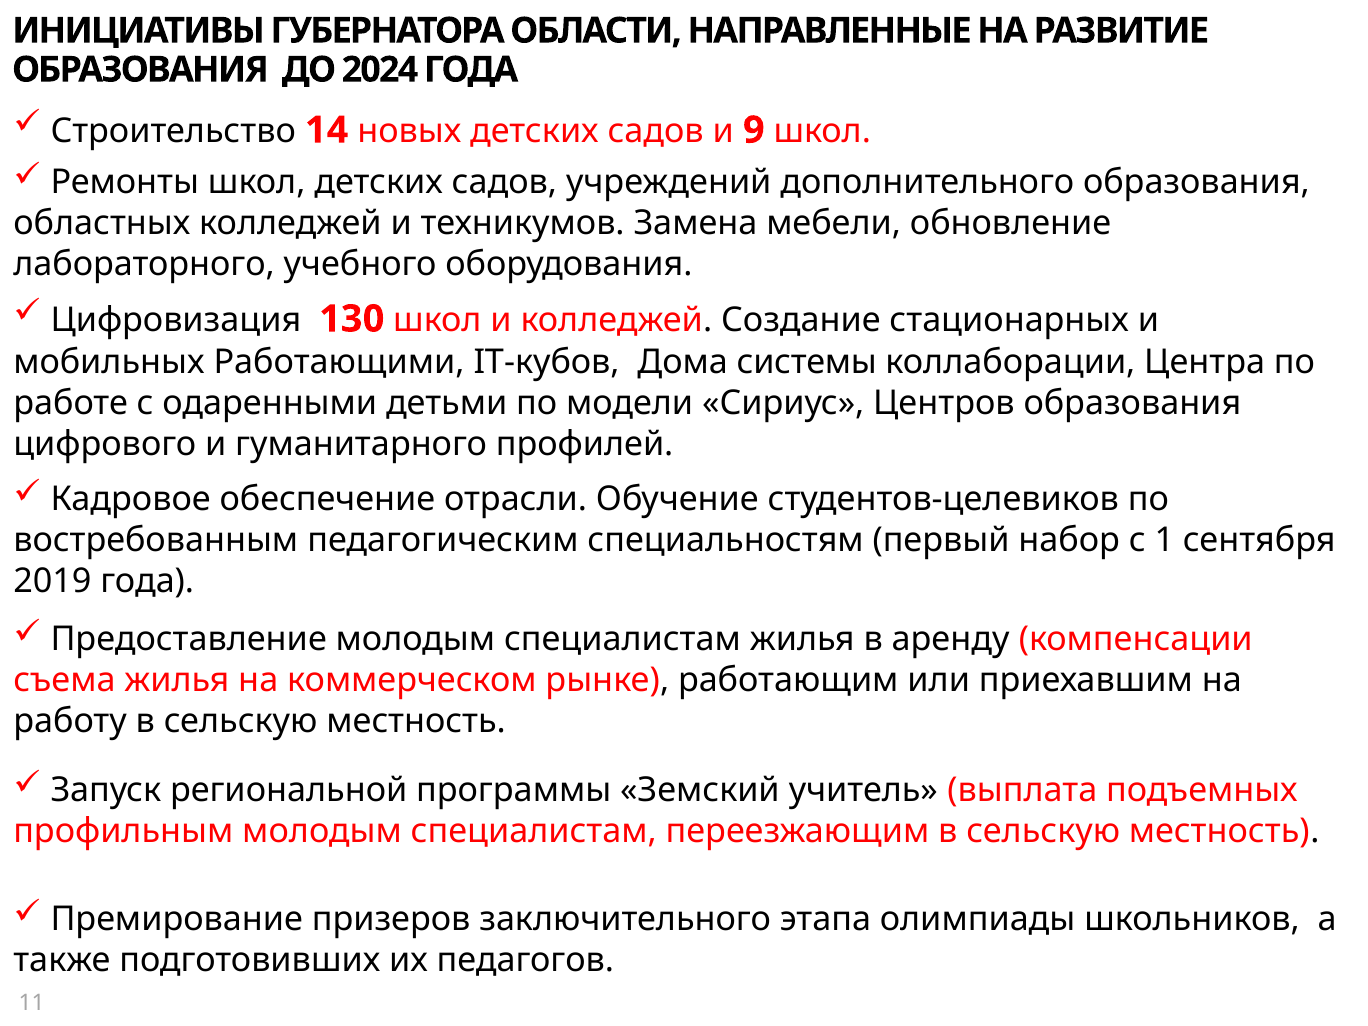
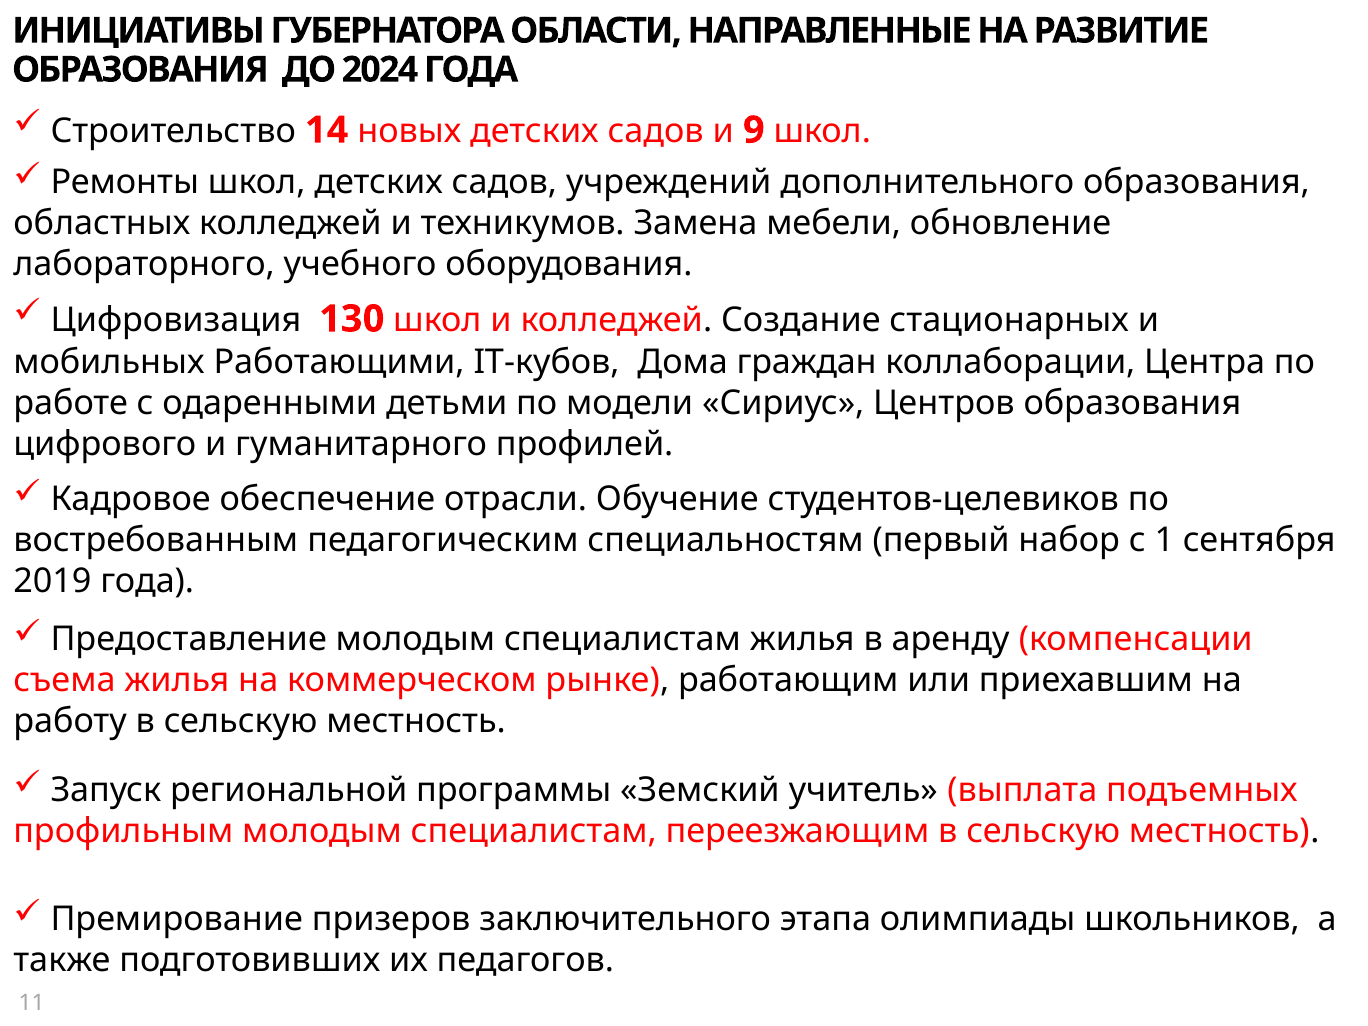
системы: системы -> граждан (807, 362)
